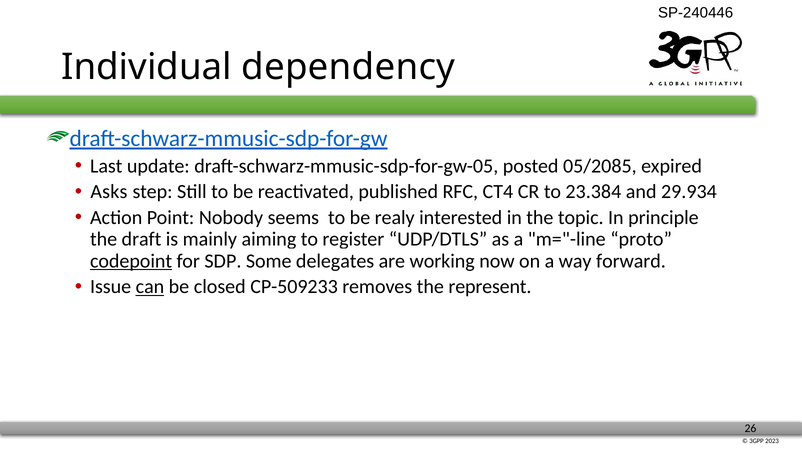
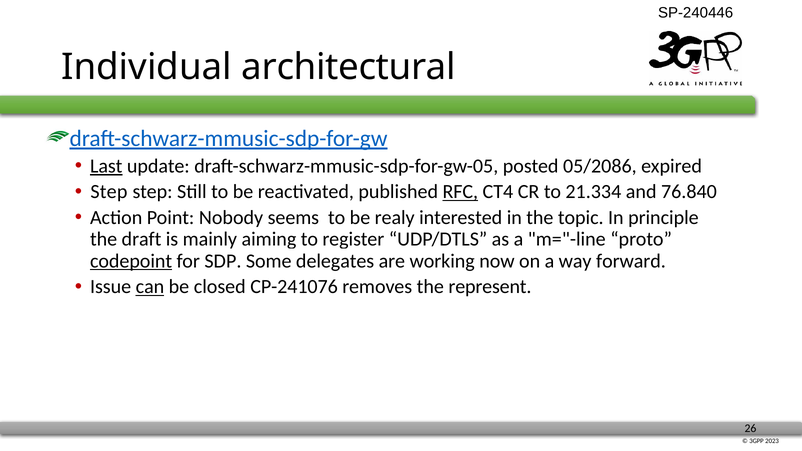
dependency: dependency -> architectural (349, 67)
Last underline: none -> present (106, 166)
05/2085: 05/2085 -> 05/2086 (600, 166)
Asks: Asks -> Step (109, 192)
RFC underline: none -> present (460, 192)
23.384: 23.384 -> 21.334 (593, 192)
29.934: 29.934 -> 76.840 (689, 192)
CP-509233: CP-509233 -> CP-241076 (294, 287)
